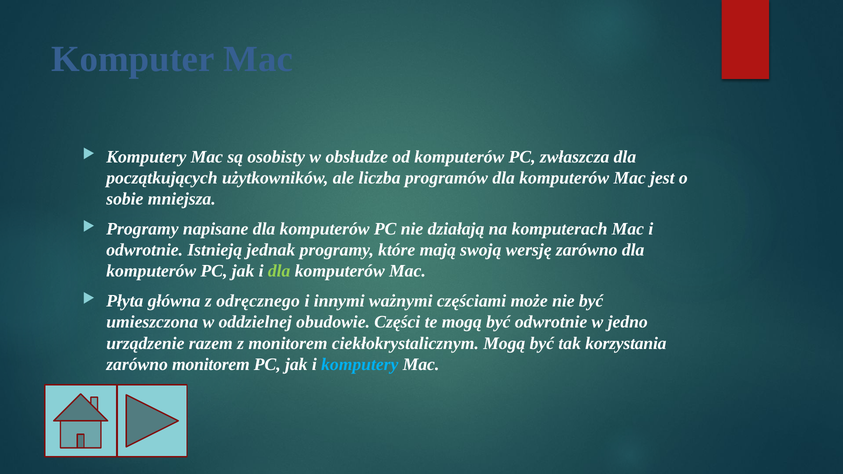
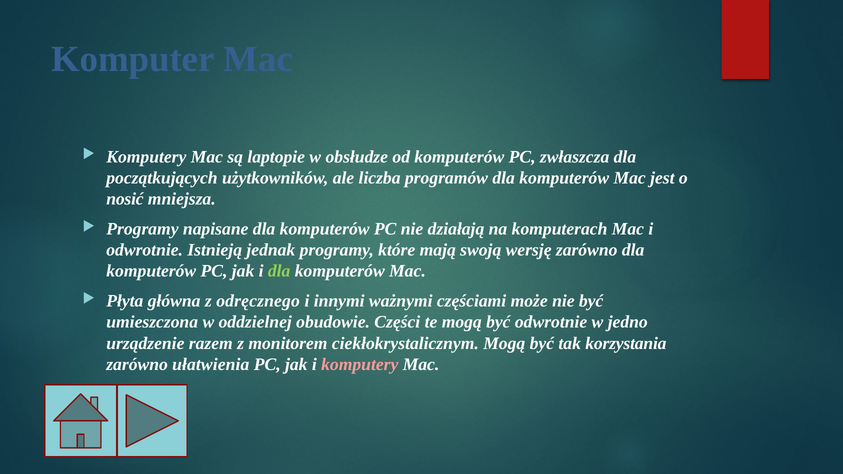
osobisty: osobisty -> laptopie (276, 157)
sobie: sobie -> nosić (125, 199)
zarówno monitorem: monitorem -> ułatwienia (211, 364)
komputery colour: light blue -> pink (360, 364)
